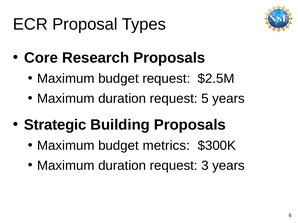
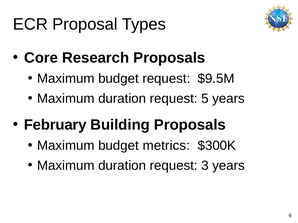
$2.5M: $2.5M -> $9.5M (216, 79)
Strategic: Strategic -> February (55, 125)
